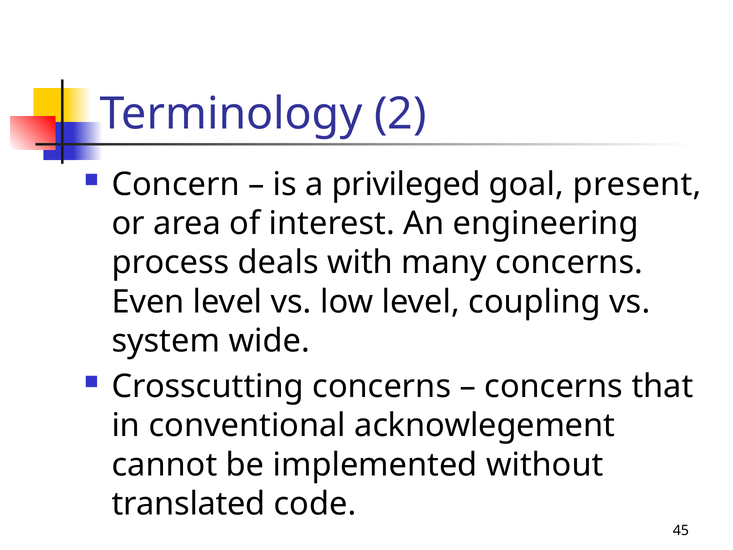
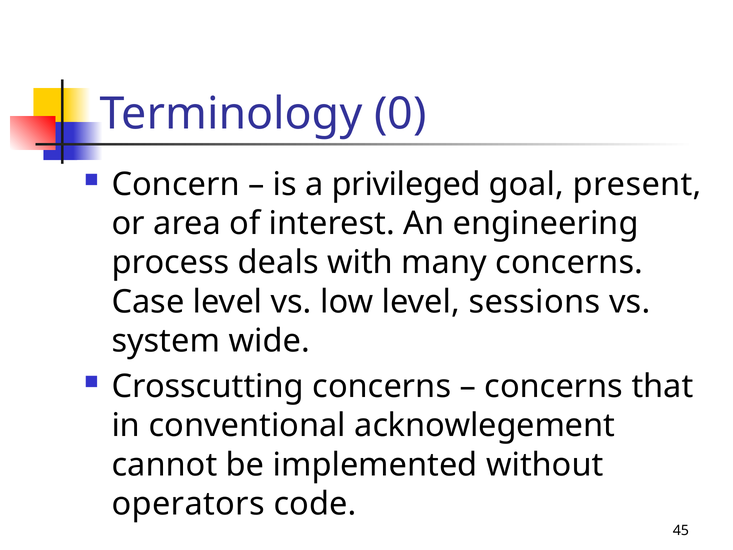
2: 2 -> 0 (400, 114)
Even: Even -> Case (148, 302)
coupling: coupling -> sessions (535, 302)
translated: translated -> operators (188, 504)
